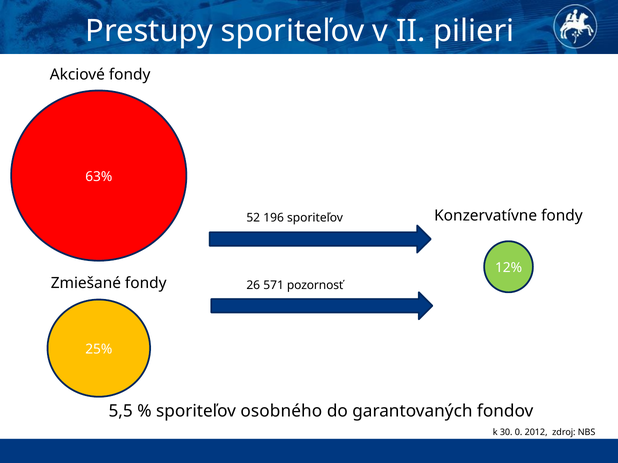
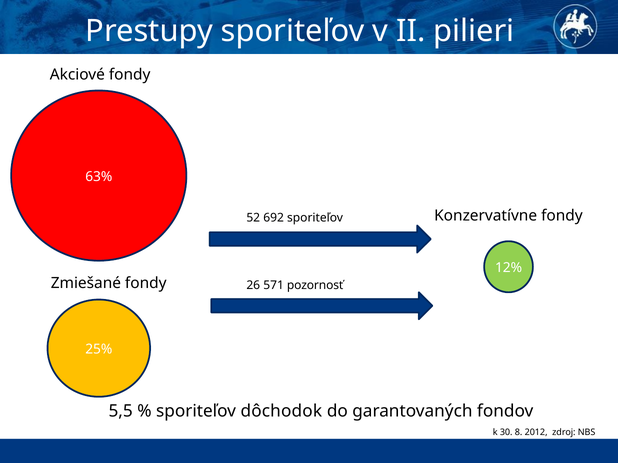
196: 196 -> 692 (274, 218)
osobného: osobného -> dôchodok (281, 411)
0: 0 -> 8 (519, 433)
